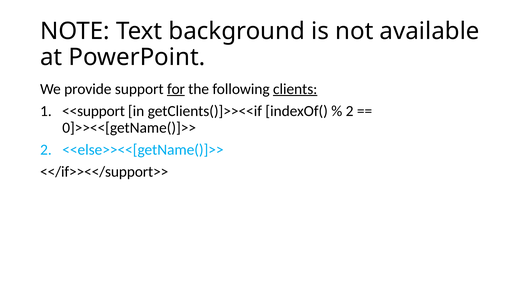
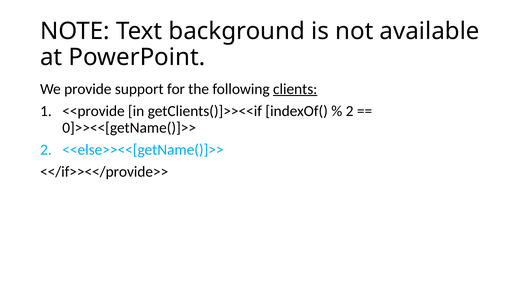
for underline: present -> none (176, 89)
<<support: <<support -> <<provide (93, 111)
<</if>><</support>>: <</if>><</support>> -> <</if>><</provide>> (104, 172)
